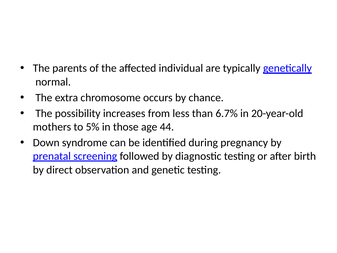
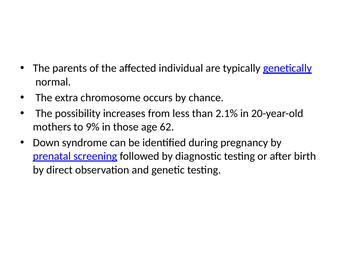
6.7%: 6.7% -> 2.1% (227, 113)
5%: 5% -> 9% (93, 127)
44: 44 -> 62 (167, 127)
